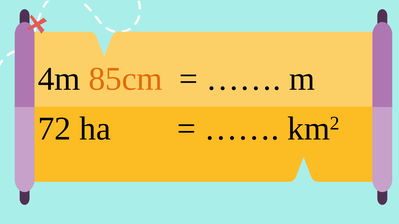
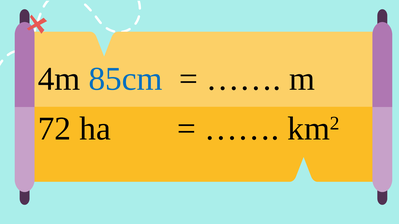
85cm colour: orange -> blue (125, 79)
